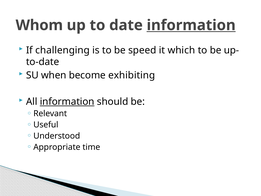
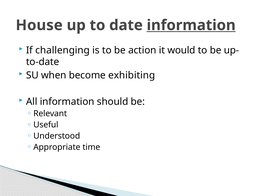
Whom: Whom -> House (39, 25)
speed: speed -> action (142, 50)
which: which -> would (181, 50)
information underline: present -> none (67, 101)
